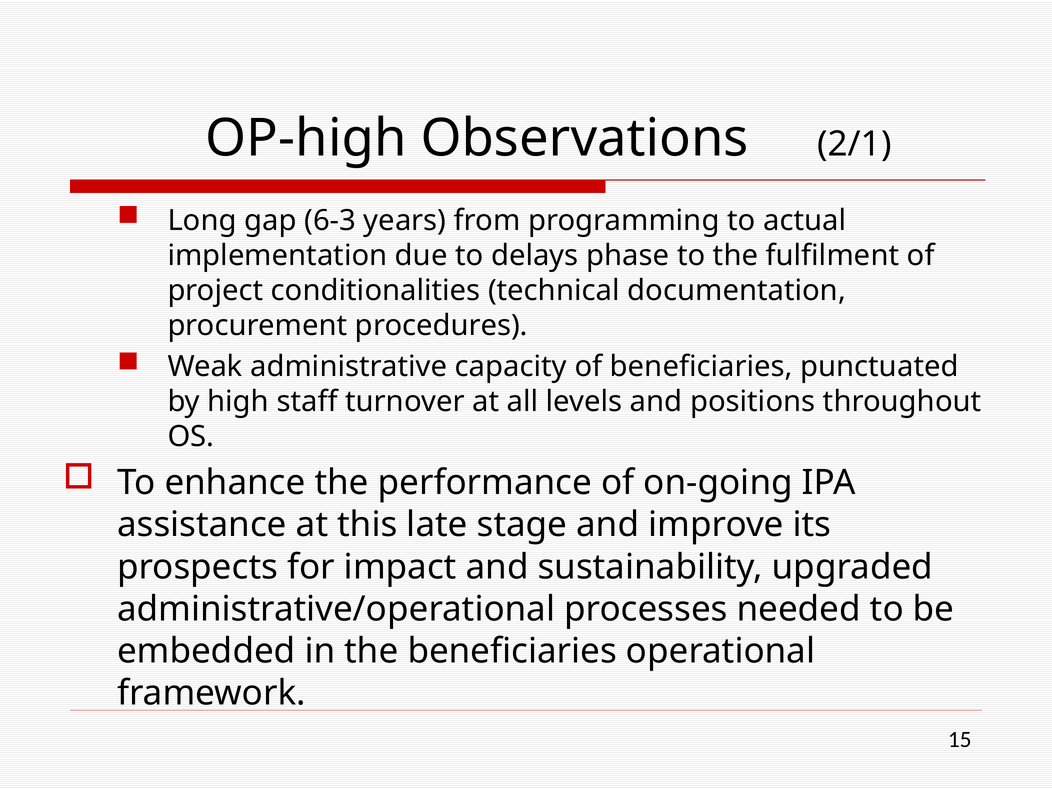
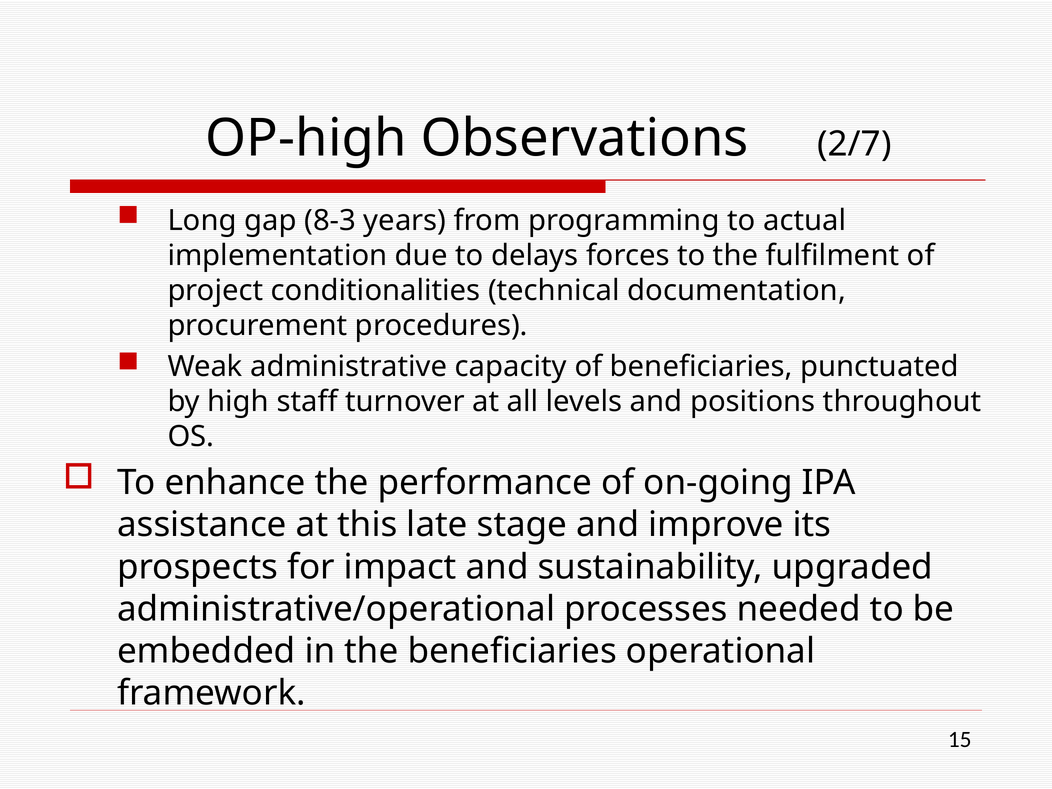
2/1: 2/1 -> 2/7 (854, 144)
6-3: 6-3 -> 8-3 (330, 220)
phase: phase -> forces (628, 256)
